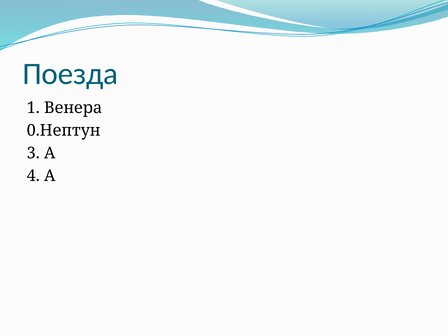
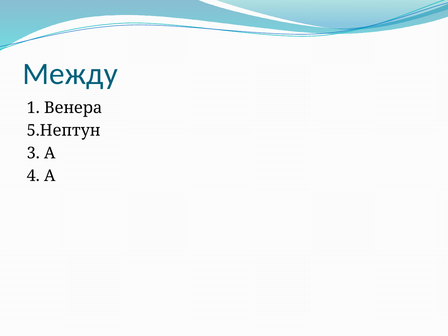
Поезда: Поезда -> Между (70, 74)
0.Нептун: 0.Нептун -> 5.Нептун (64, 130)
